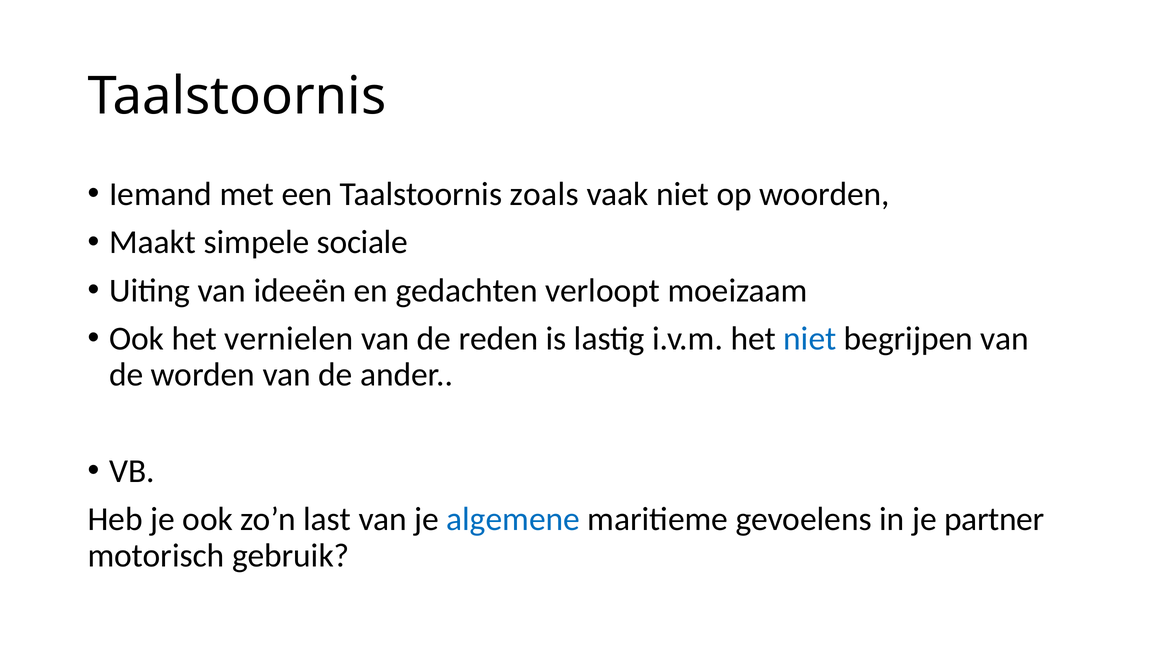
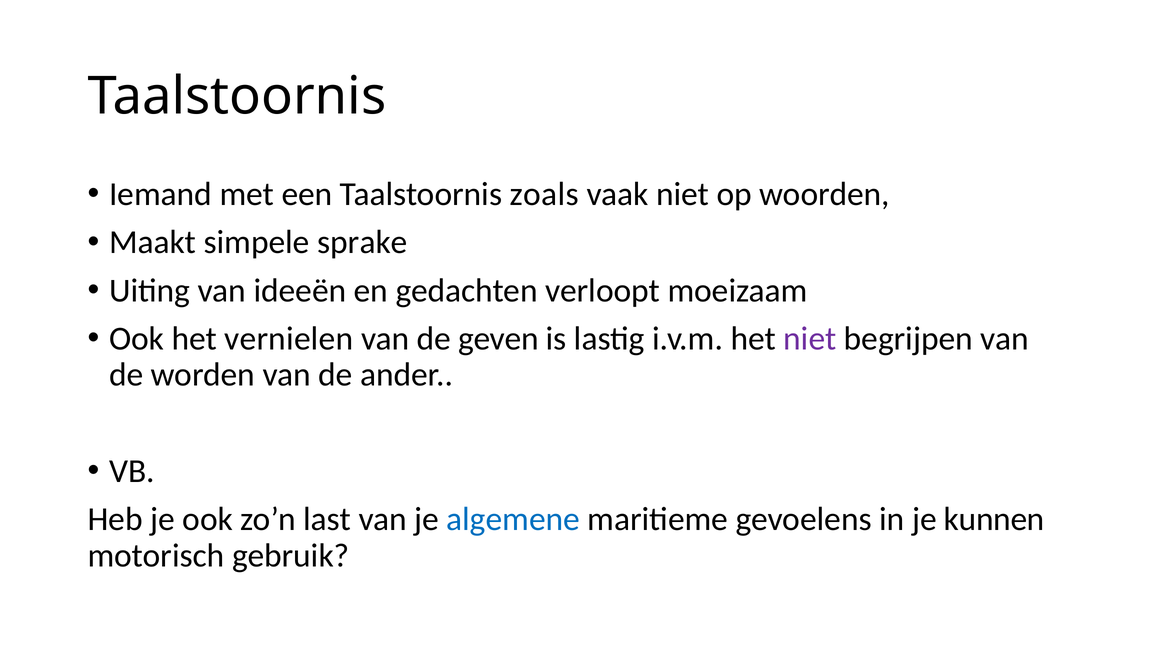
sociale: sociale -> sprake (362, 242)
reden: reden -> geven (498, 339)
niet colour: blue -> purple (810, 339)
partner: partner -> kunnen (994, 520)
